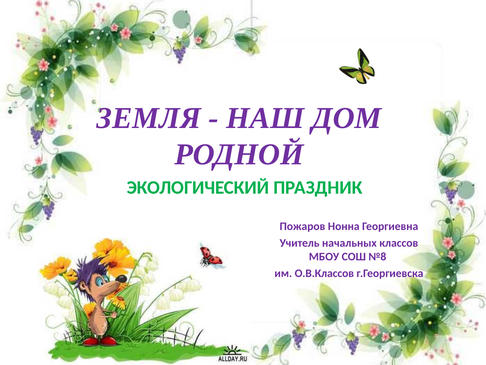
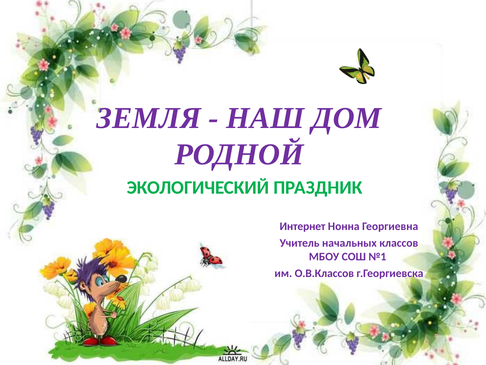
Пожаров: Пожаров -> Интернет (303, 226)
№8: №8 -> №1 (377, 256)
